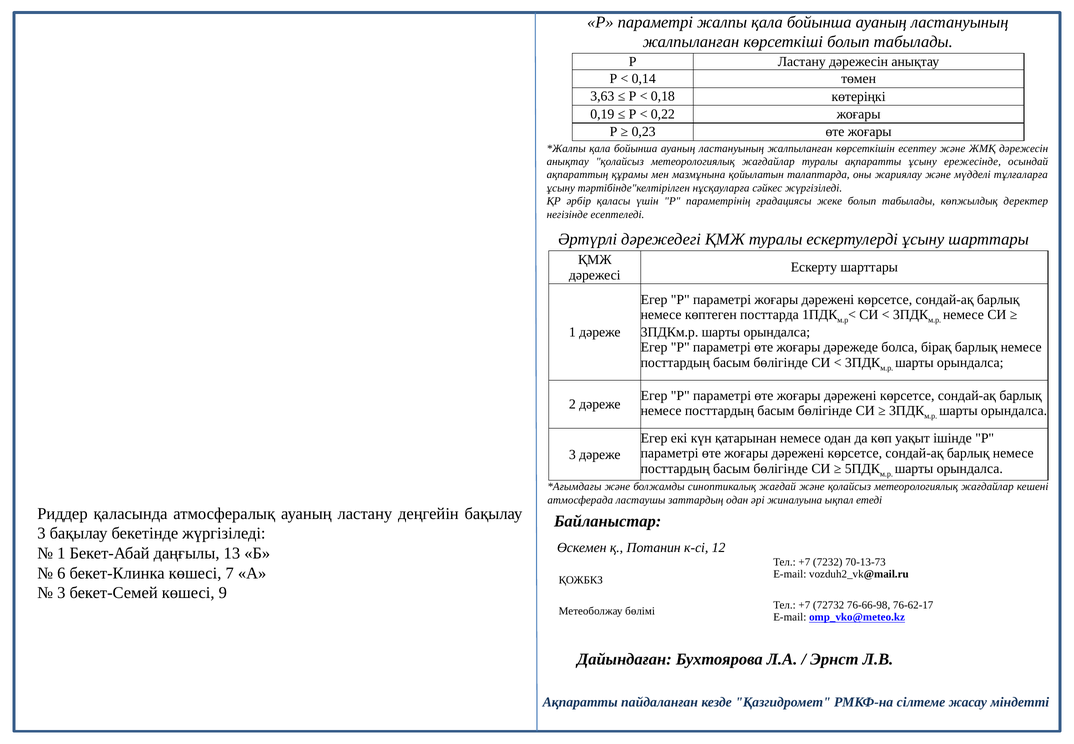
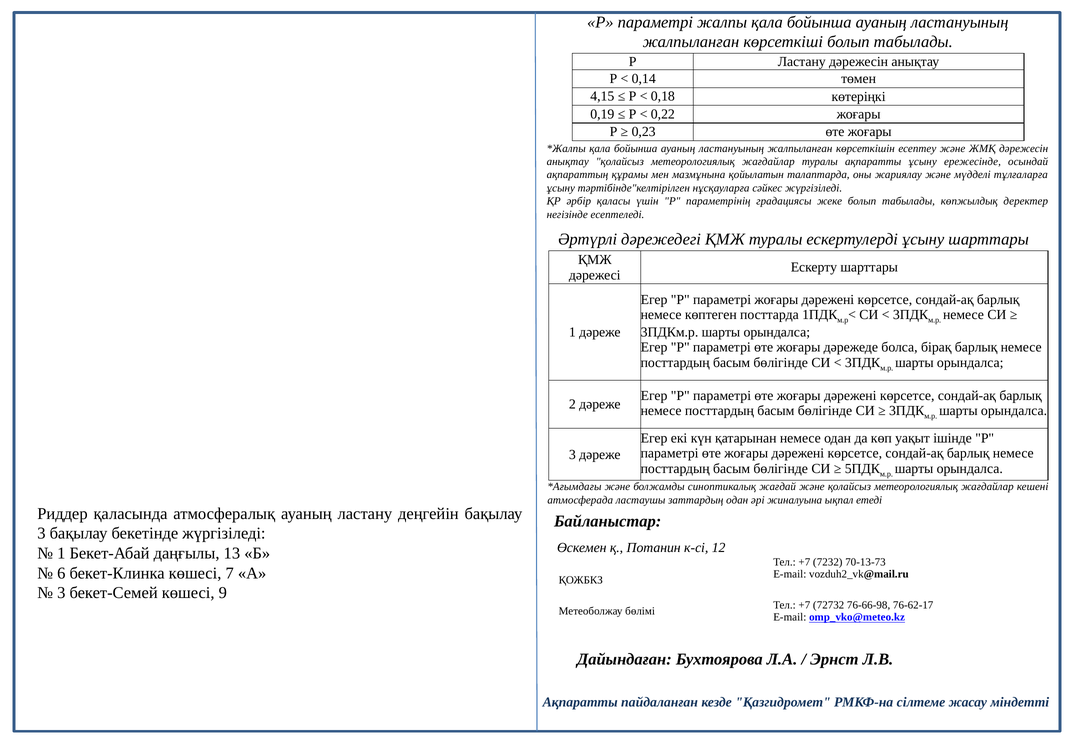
3,63: 3,63 -> 4,15 (602, 96)
